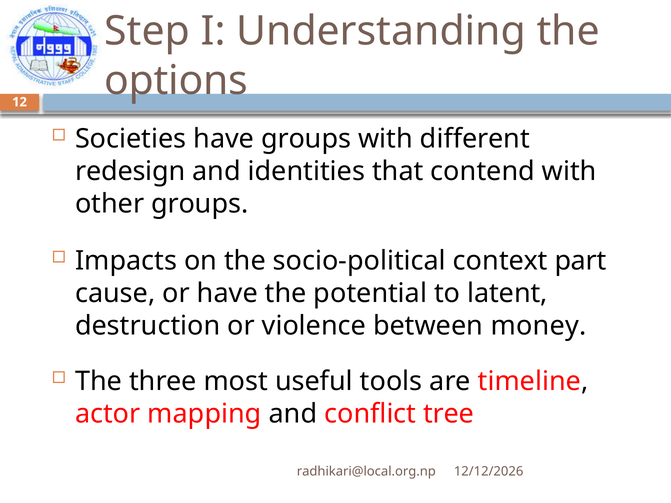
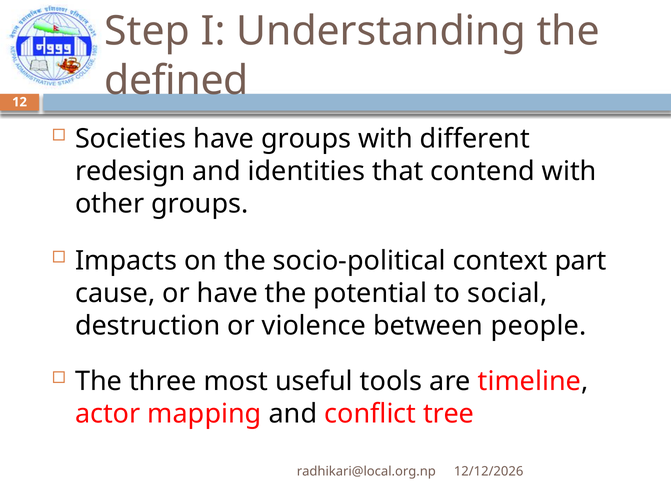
options: options -> defined (176, 81)
latent: latent -> social (507, 293)
money: money -> people (539, 326)
